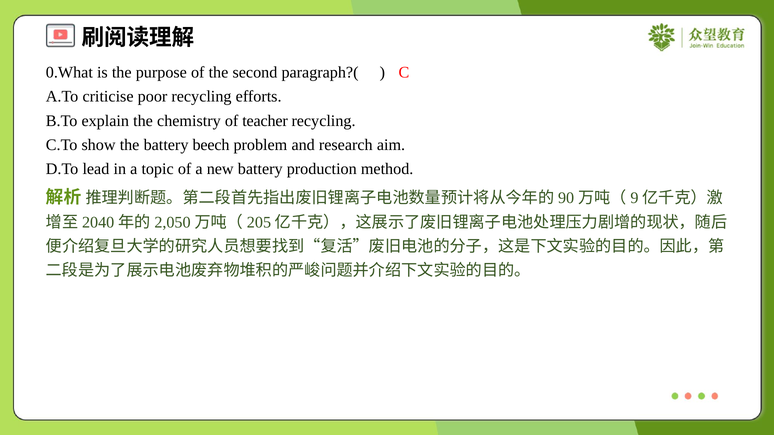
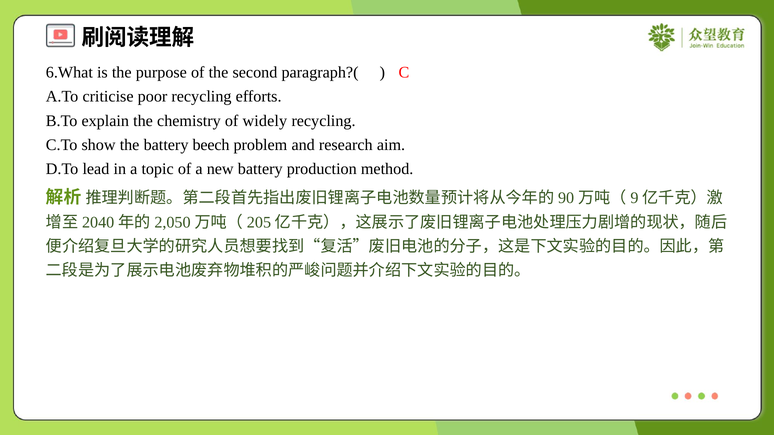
0.What: 0.What -> 6.What (69, 72)
teacher: teacher -> widely (265, 121)
